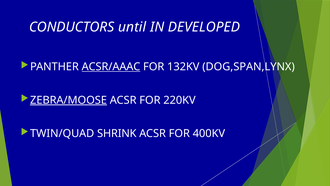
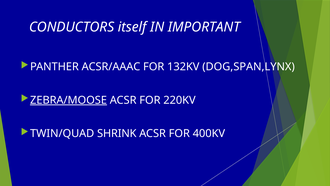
until: until -> itself (132, 27)
DEVELOPED: DEVELOPED -> IMPORTANT (204, 27)
ACSR/AAAC underline: present -> none (111, 67)
